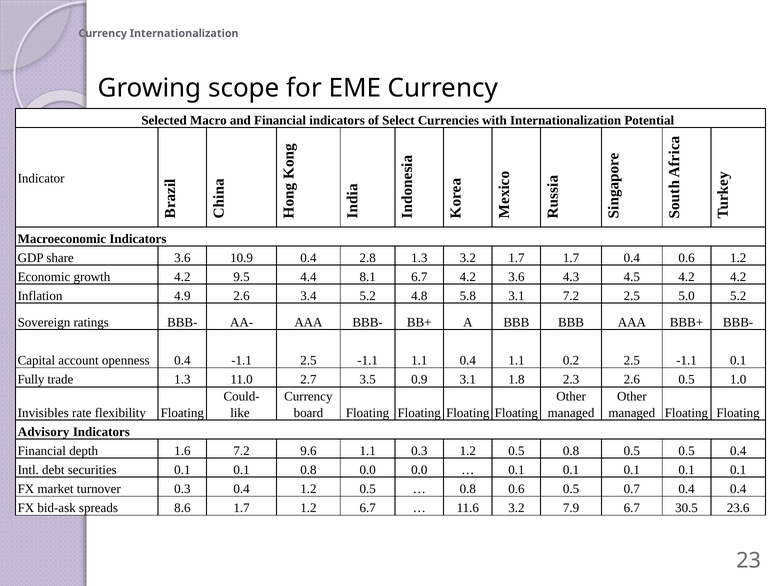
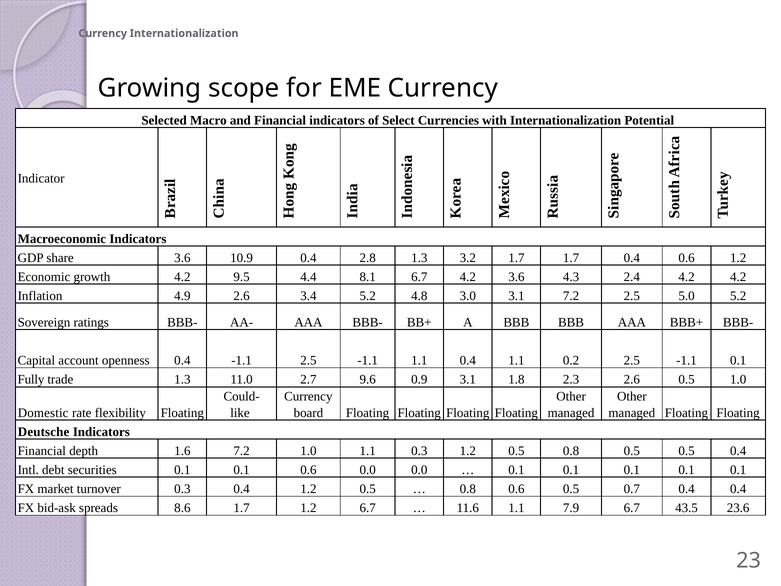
4.5: 4.5 -> 2.4 (632, 277)
5.8: 5.8 -> 3.0 (468, 296)
3.5: 3.5 -> 9.6 (368, 380)
Invisibles: Invisibles -> Domestic (43, 413)
Advisory: Advisory -> Deutsche (44, 432)
7.2 9.6: 9.6 -> 1.0 (308, 451)
0.1 0.8: 0.8 -> 0.6 (308, 470)
11.6 3.2: 3.2 -> 1.1 (516, 508)
30.5: 30.5 -> 43.5 (687, 508)
